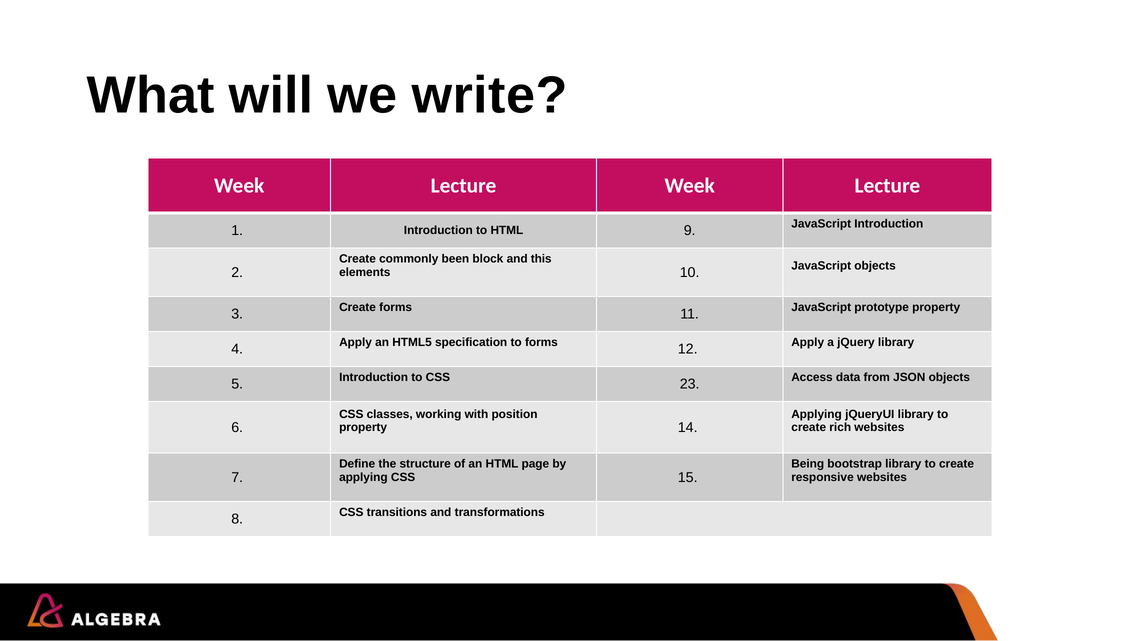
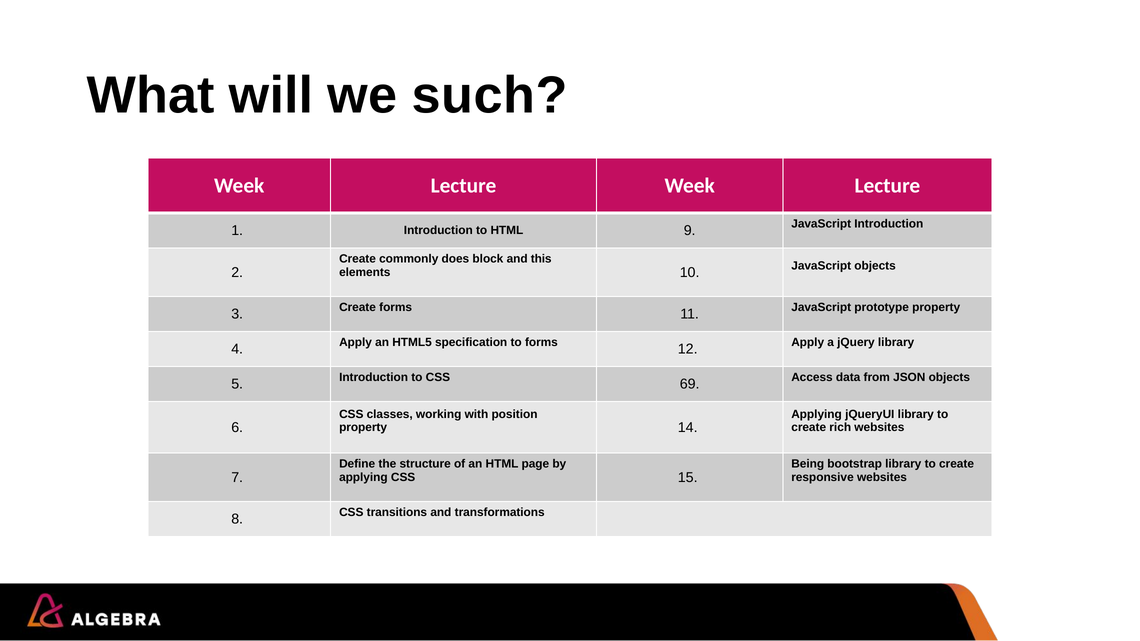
write: write -> such (490, 96)
been: been -> does (455, 259)
23: 23 -> 69 (690, 384)
